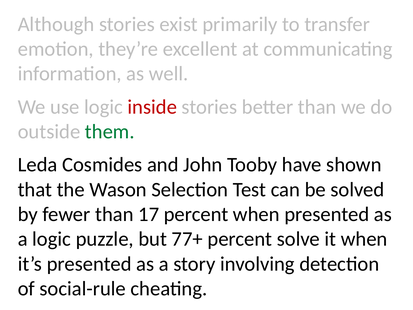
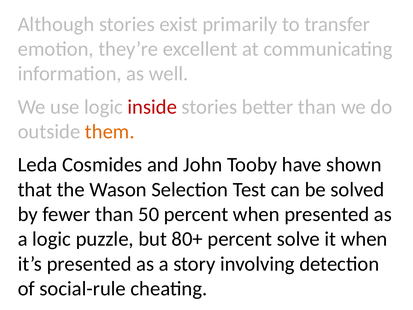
them colour: green -> orange (110, 132)
17: 17 -> 50 (149, 214)
77+: 77+ -> 80+ (187, 239)
